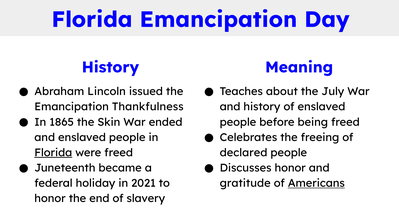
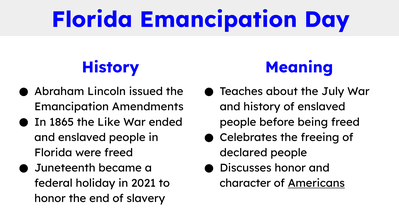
Thankfulness: Thankfulness -> Amendments (148, 107)
Skin: Skin -> Like (109, 122)
Florida underline: present -> none (53, 153)
gratitude: gratitude -> character (245, 184)
